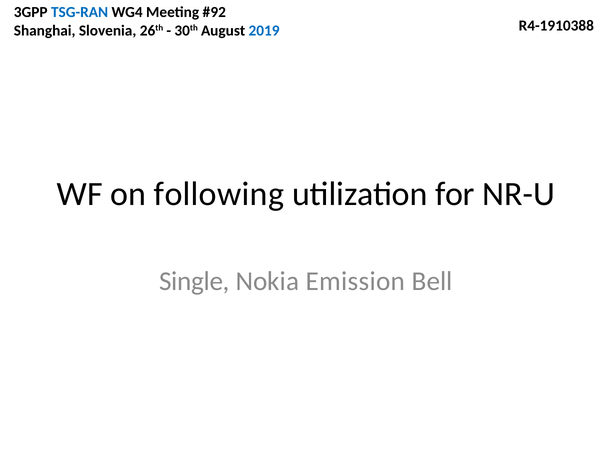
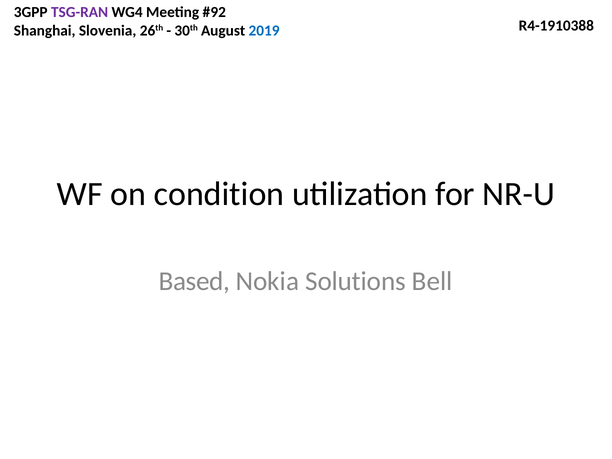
TSG-RAN colour: blue -> purple (80, 12)
following: following -> condition (219, 194)
Single: Single -> Based (194, 281)
Emission: Emission -> Solutions (356, 281)
